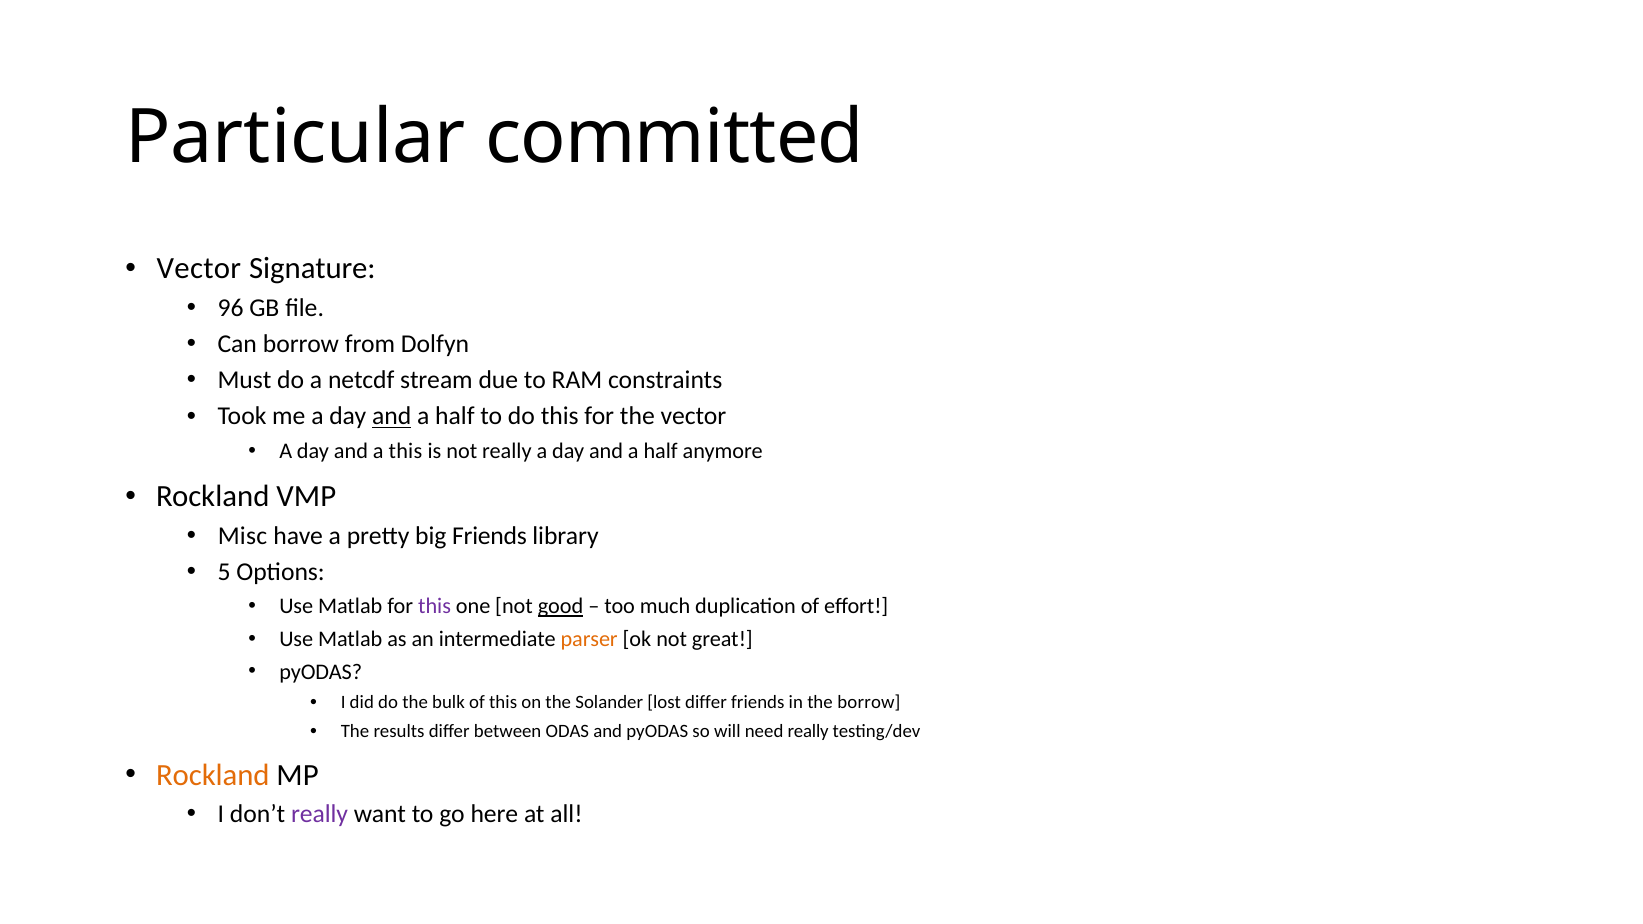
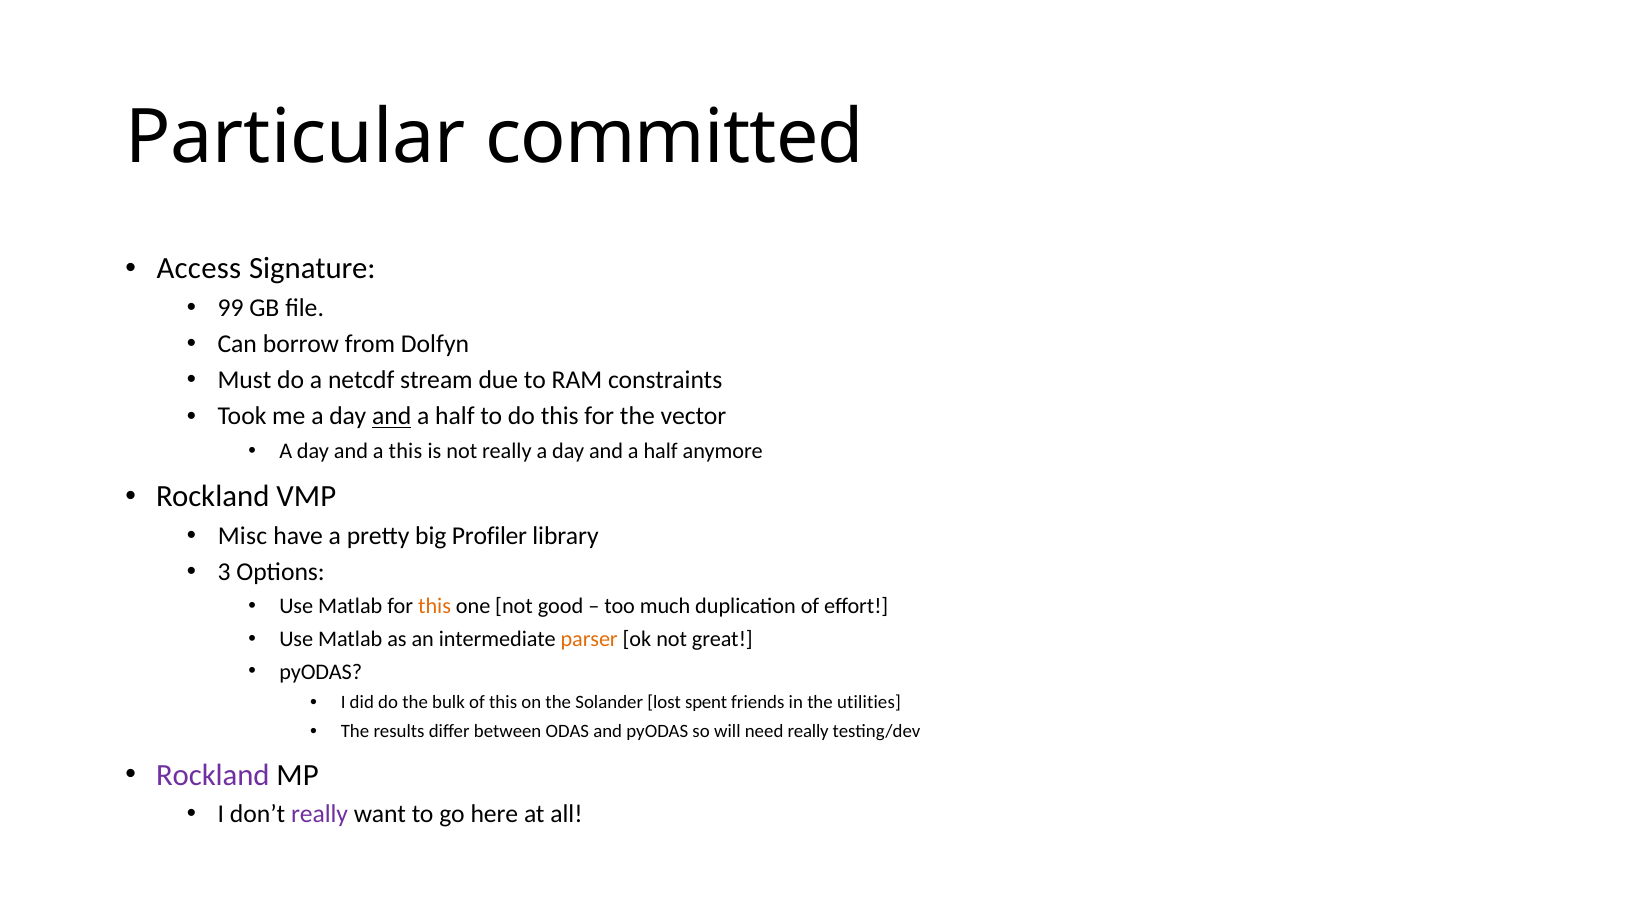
Vector: Vector -> Access (199, 269)
96: 96 -> 99 (231, 308)
big Friends: Friends -> Profiler (490, 536)
5: 5 -> 3 (224, 572)
this colour: purple -> orange (435, 607)
good underline: present -> none (560, 607)
lost differ: differ -> spent (706, 703)
the borrow: borrow -> utilities (869, 703)
Rockland colour: orange -> purple (213, 775)
